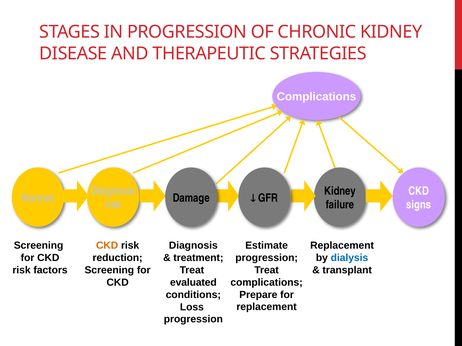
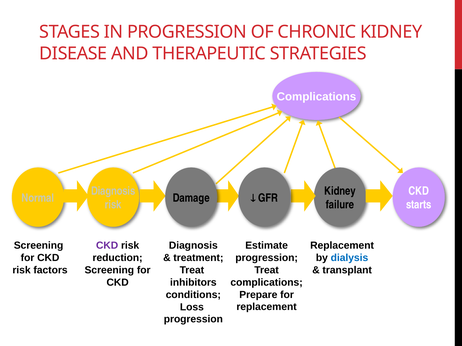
signs: signs -> starts (419, 205)
CKD colour: orange -> purple (107, 246)
evaluated: evaluated -> inhibitors (193, 283)
